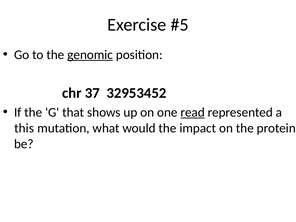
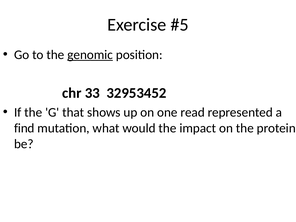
37: 37 -> 33 (92, 93)
read underline: present -> none (193, 112)
this: this -> find (24, 128)
